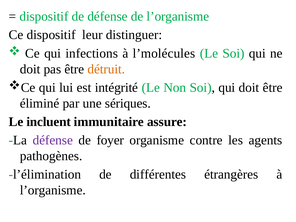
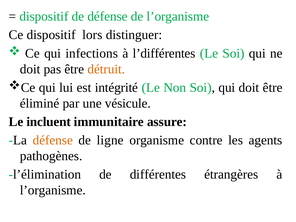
leur: leur -> lors (92, 35)
l’molécules: l’molécules -> l’différentes (164, 53)
sériques: sériques -> vésicule (128, 103)
défense colour: purple -> orange (53, 140)
foyer: foyer -> ligne (110, 140)
